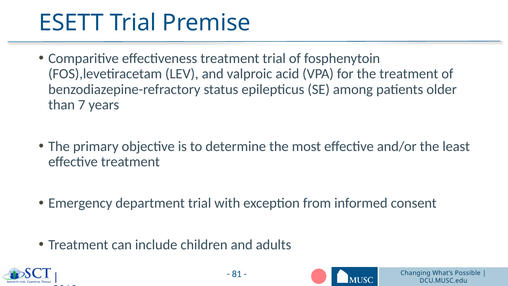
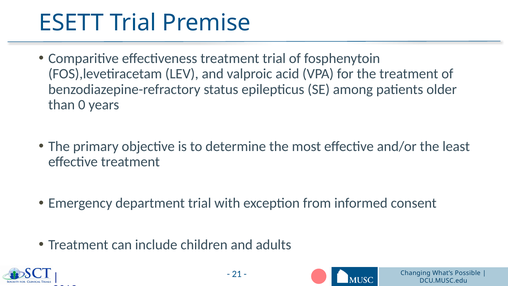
7: 7 -> 0 (82, 105)
81: 81 -> 21 (237, 274)
